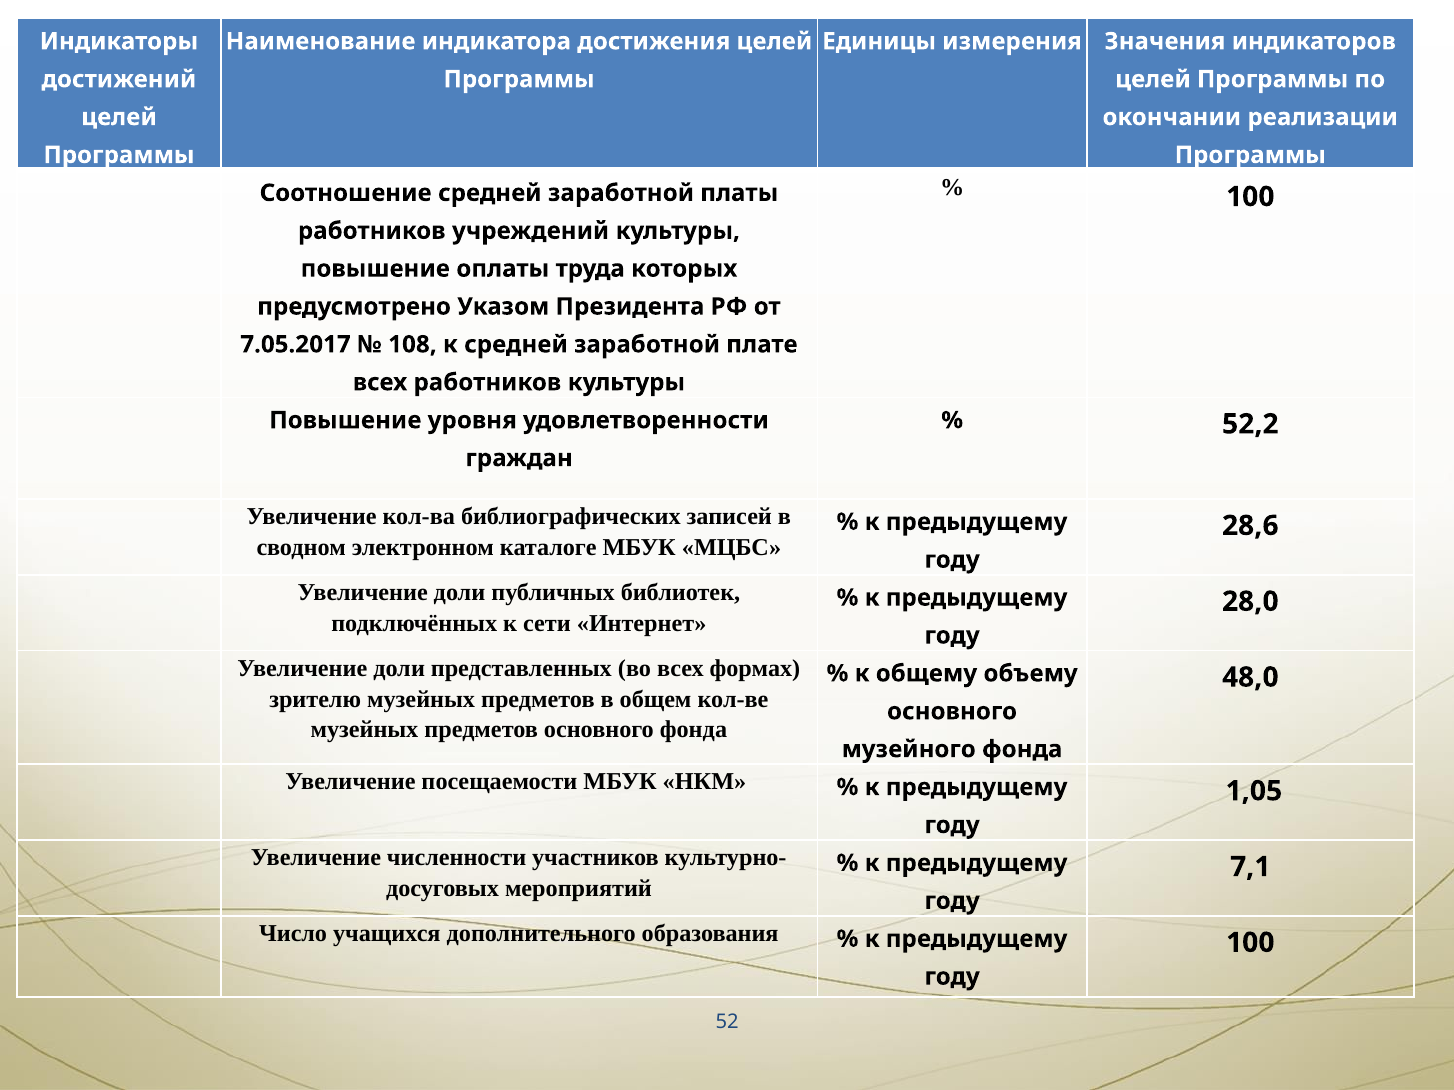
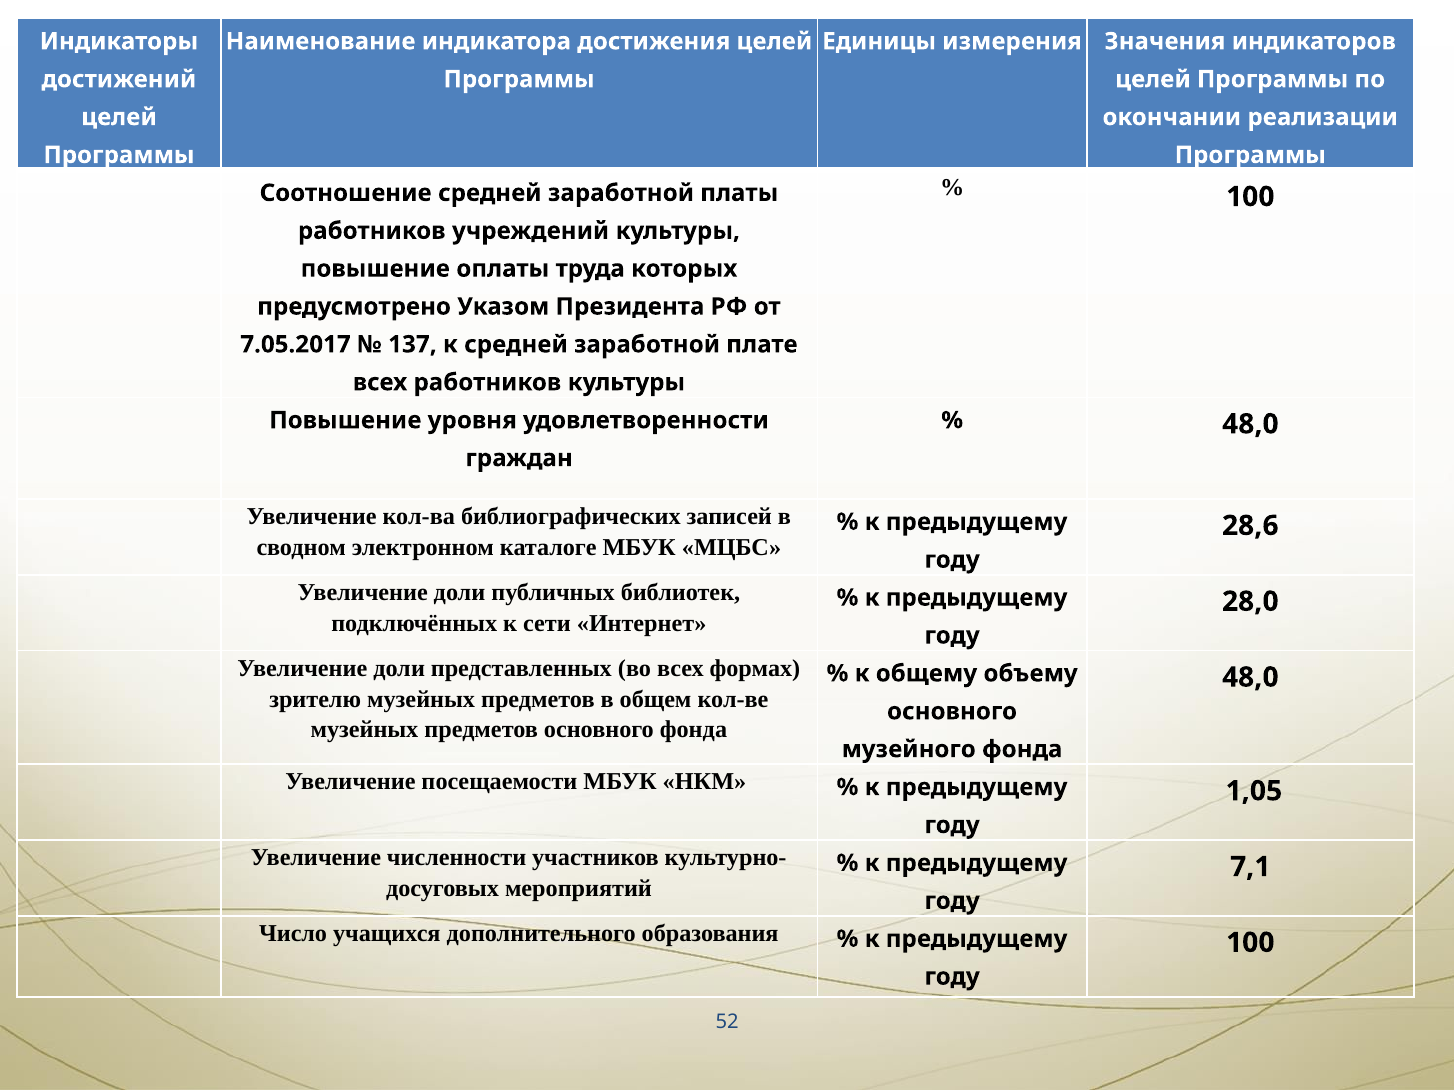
108: 108 -> 137 (412, 345)
52,2: 52,2 -> 48,0 (1250, 424)
